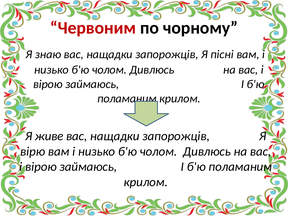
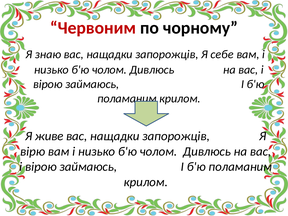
пісні: пісні -> себе (222, 54)
